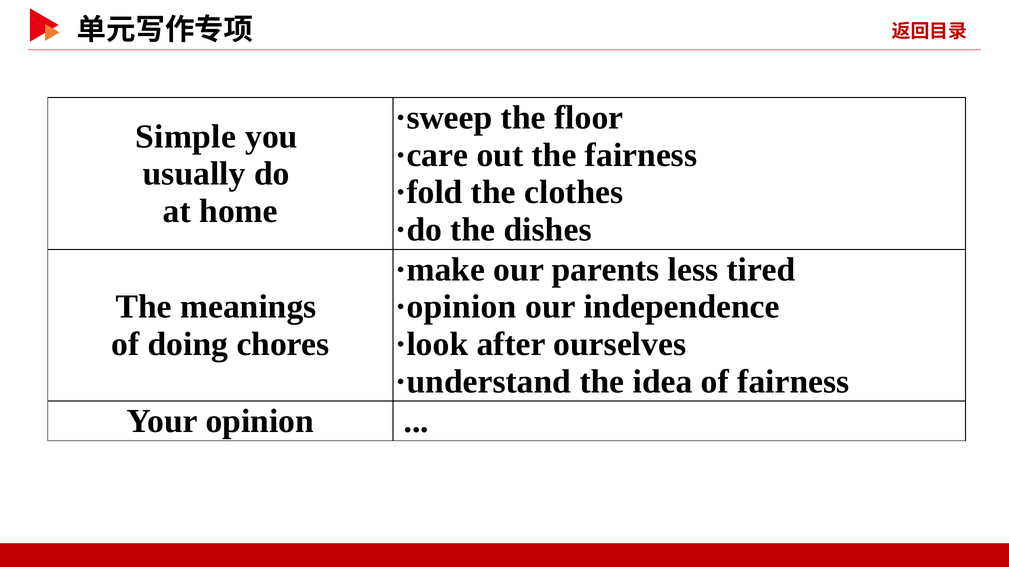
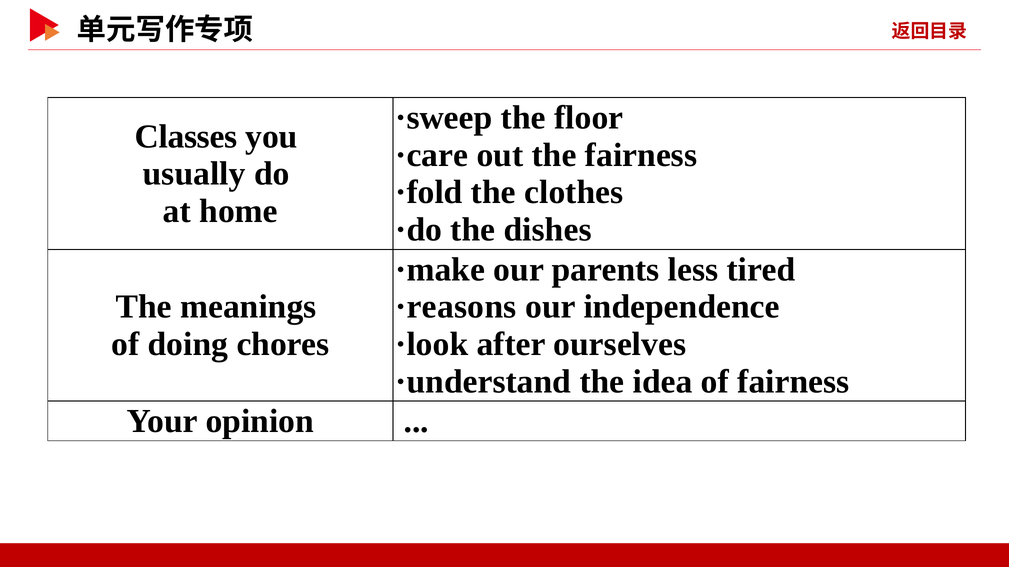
Simple: Simple -> Classes (186, 137)
·opinion: ·opinion -> ·reasons (456, 307)
